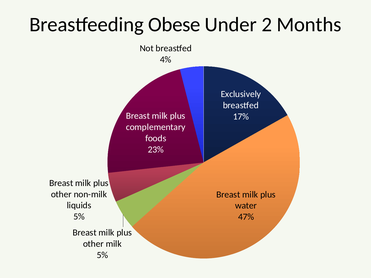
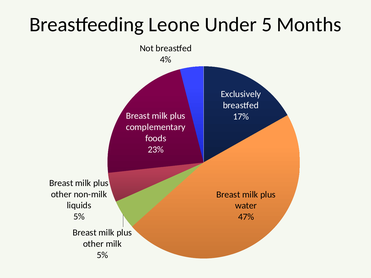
Obese: Obese -> Leone (174, 25)
2: 2 -> 5 (267, 25)
